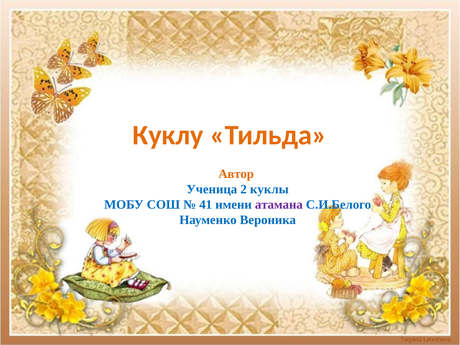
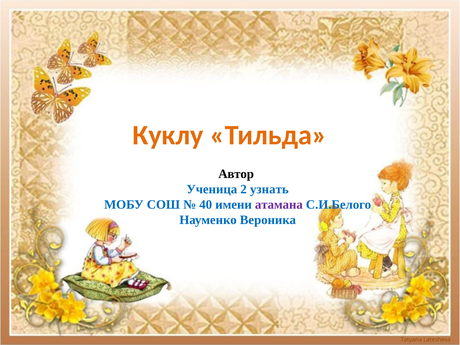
Автор colour: orange -> black (236, 174)
куклы: куклы -> узнать (269, 189)
41: 41 -> 40 (206, 205)
